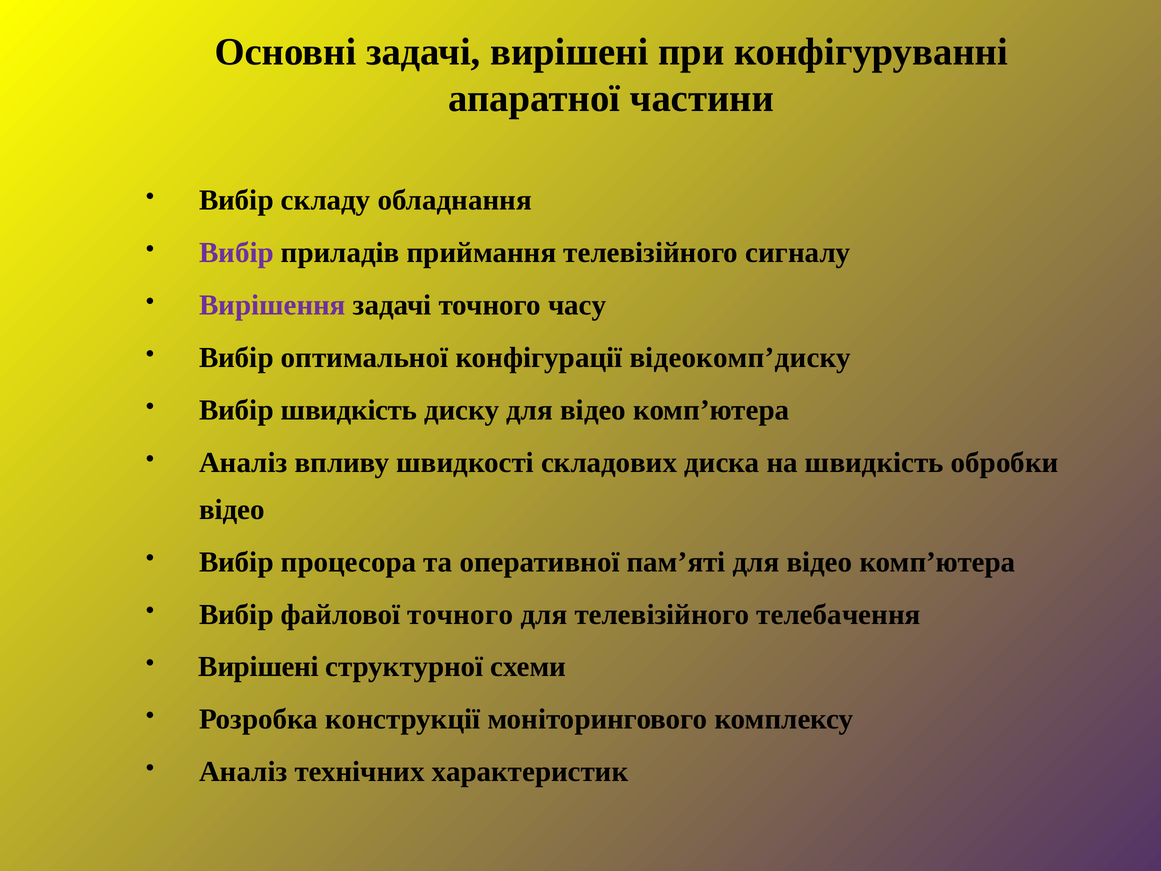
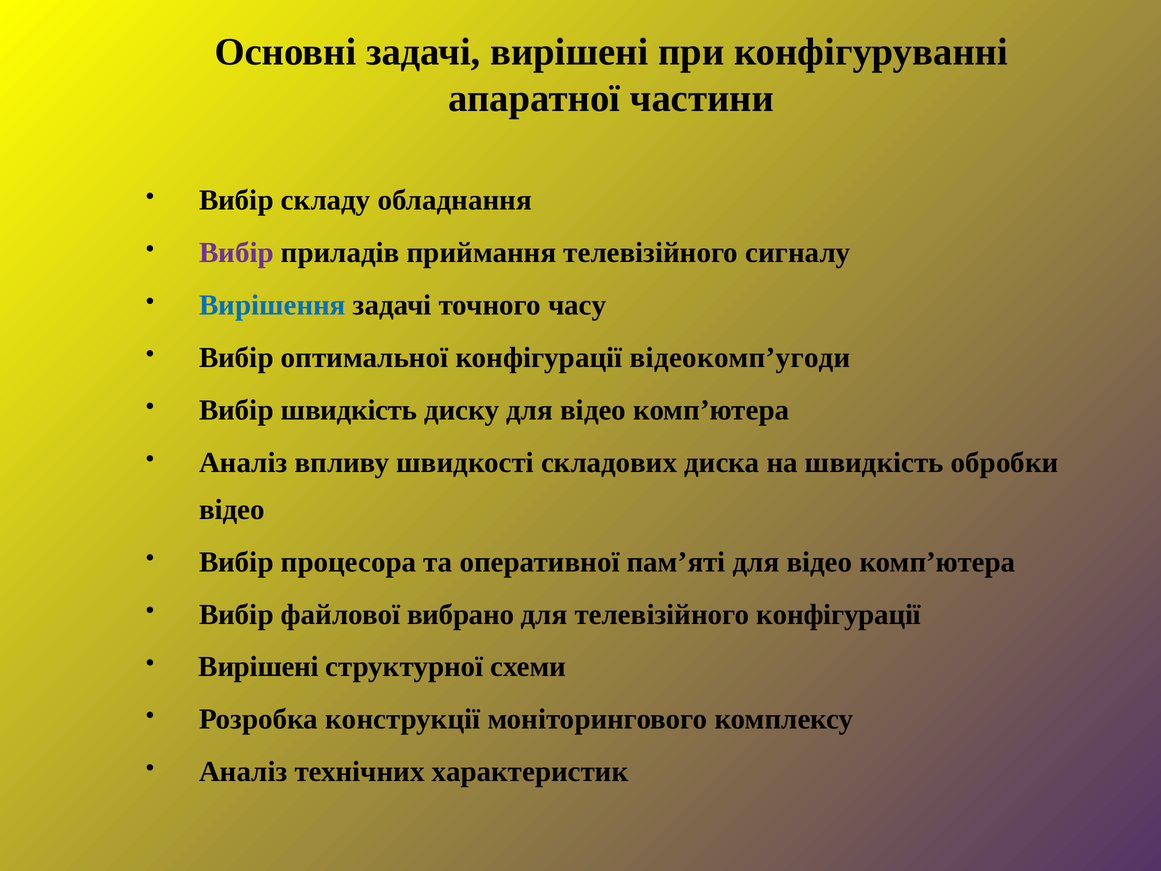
Вирішення colour: purple -> blue (272, 305)
відеокомп’диску: відеокомп’диску -> відеокомп’угоди (740, 358)
файлової точного: точного -> вибрано (461, 614)
телевізійного телебачення: телебачення -> конфігурації (839, 614)
